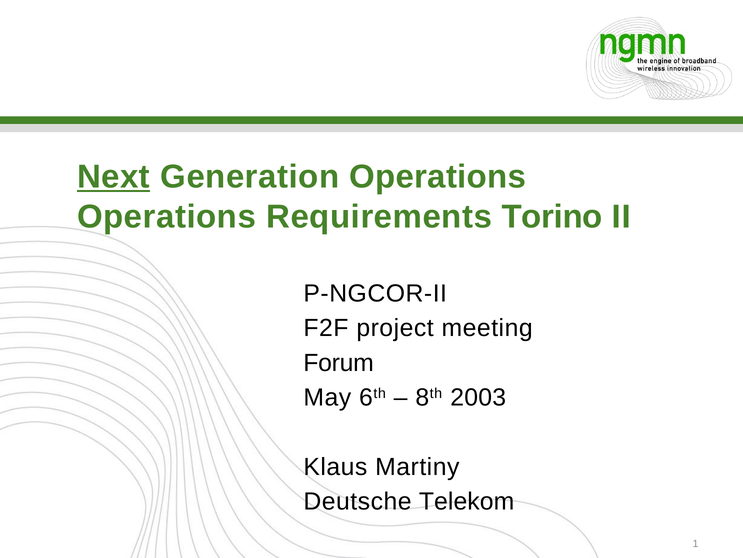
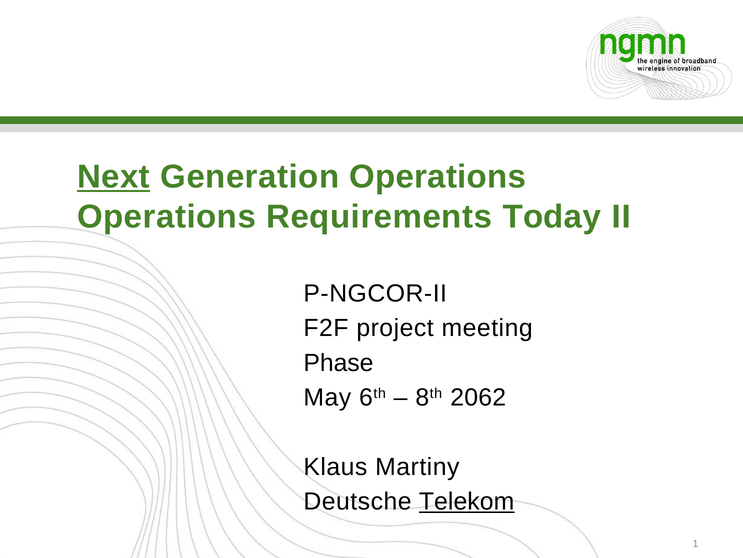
Torino: Torino -> Today (552, 216)
Forum: Forum -> Phase (338, 362)
2003: 2003 -> 2062 (478, 397)
Telekom underline: none -> present (467, 501)
